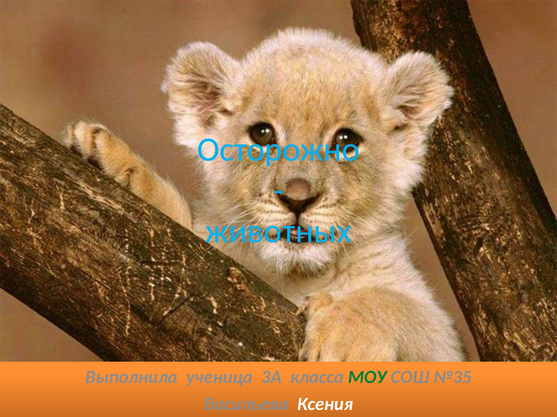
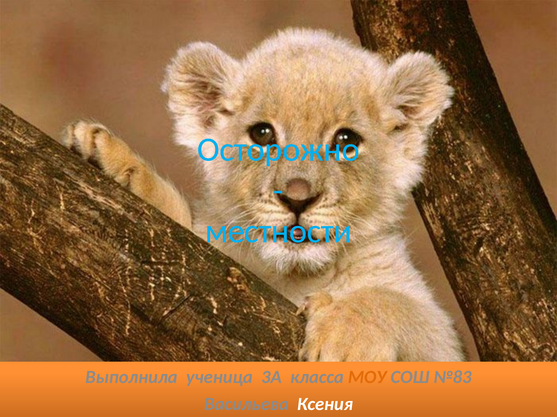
животных: животных -> местности (279, 232)
МОУ colour: green -> orange (367, 378)
№35: №35 -> №83 (452, 378)
